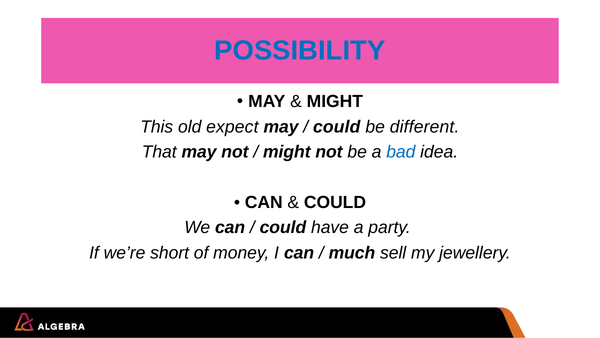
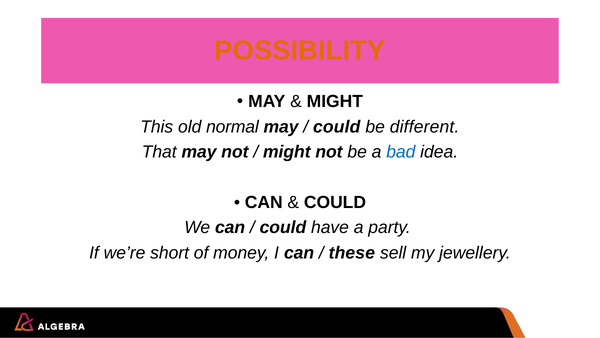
POSSIBILITY colour: blue -> orange (300, 50)
expect: expect -> normal (232, 127)
much: much -> these (352, 252)
